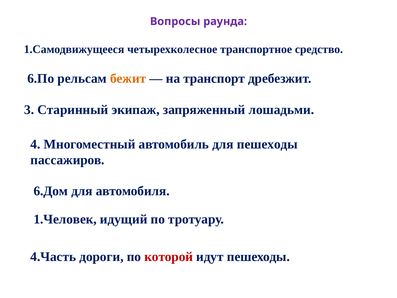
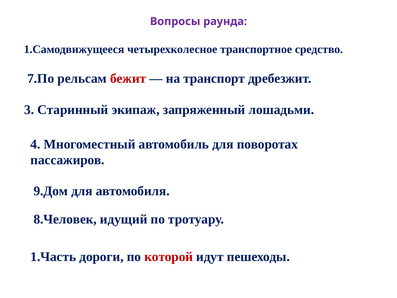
6.По: 6.По -> 7.По (41, 78)
бежит colour: orange -> red (128, 78)
для пешеходы: пешеходы -> поворотах (267, 144)
6.Дом: 6.Дом -> 9.Дом (51, 191)
1.Человек: 1.Человек -> 8.Человек (65, 219)
4.Часть: 4.Часть -> 1.Часть (53, 257)
